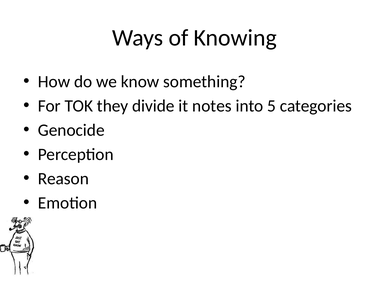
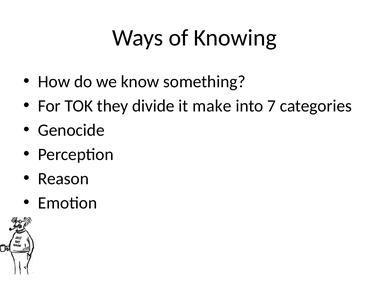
notes: notes -> make (212, 106)
5: 5 -> 7 (272, 106)
